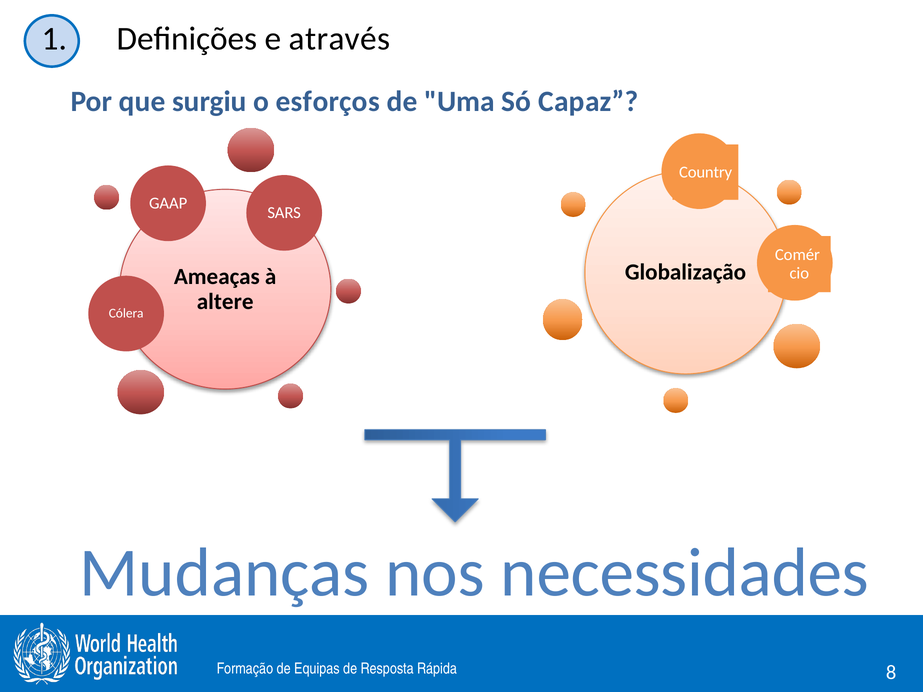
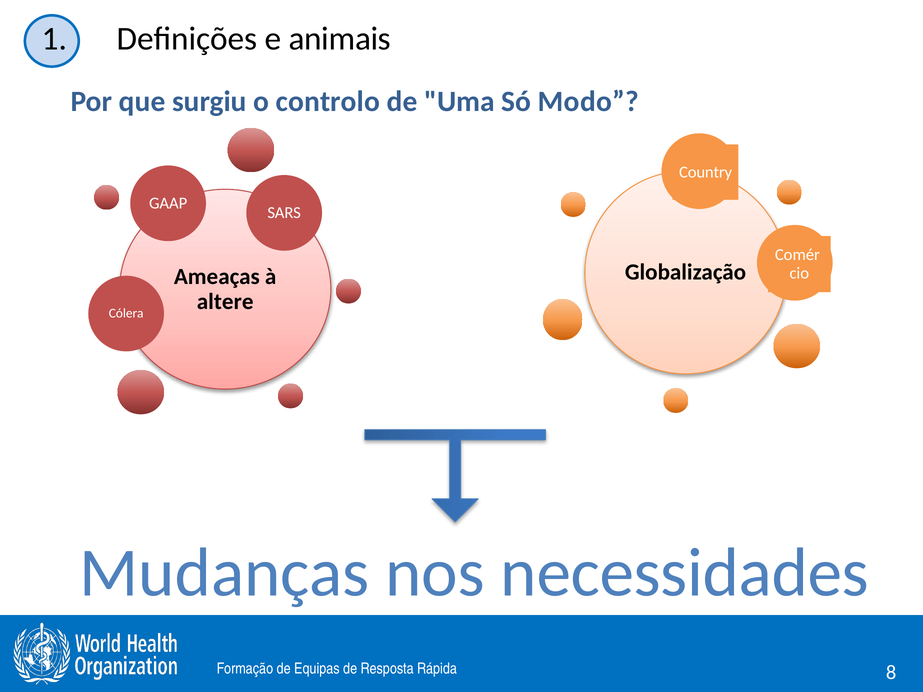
através: através -> animais (340, 39)
esforços: esforços -> controlo (328, 101)
Capaz: Capaz -> Modo (588, 101)
